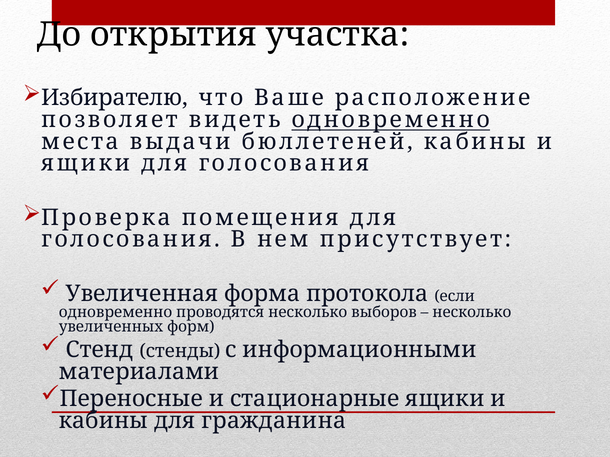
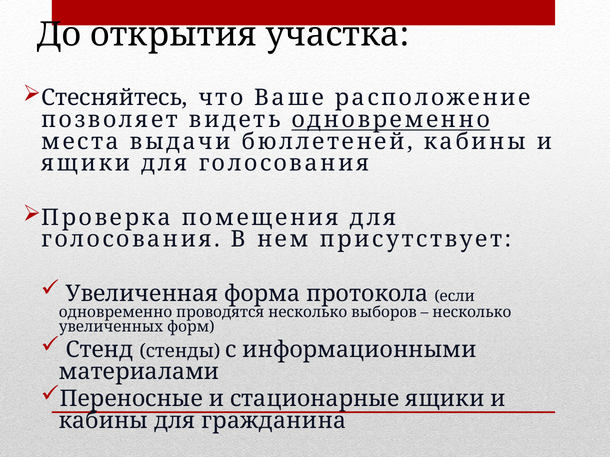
Избирателю: Избирателю -> Стесняйтесь (114, 98)
